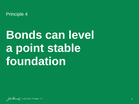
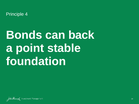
level: level -> back (81, 35)
